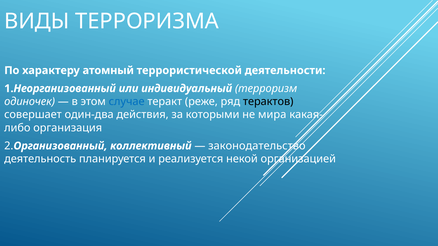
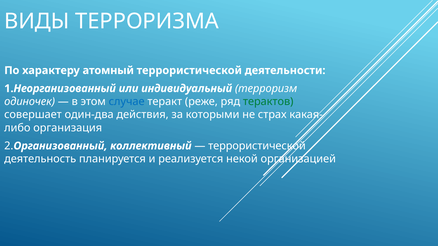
терактов colour: black -> green (268, 102)
мира: мира -> страх (272, 115)
законодательство: законодательство -> террористической (257, 146)
